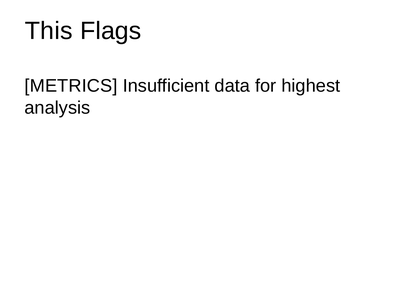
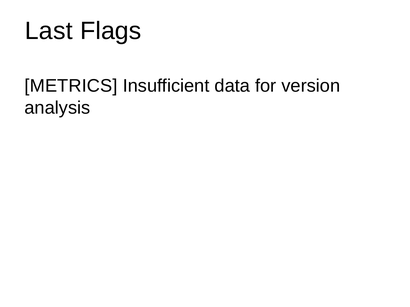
This: This -> Last (49, 31)
highest: highest -> version (311, 86)
